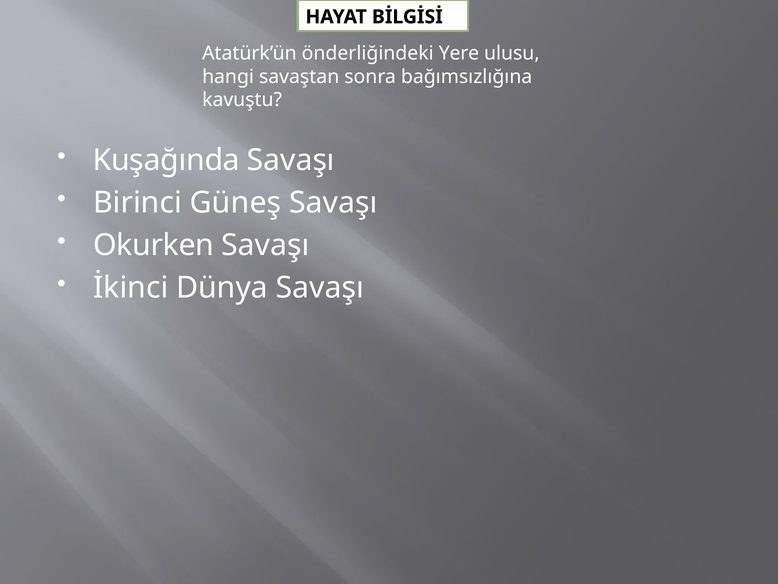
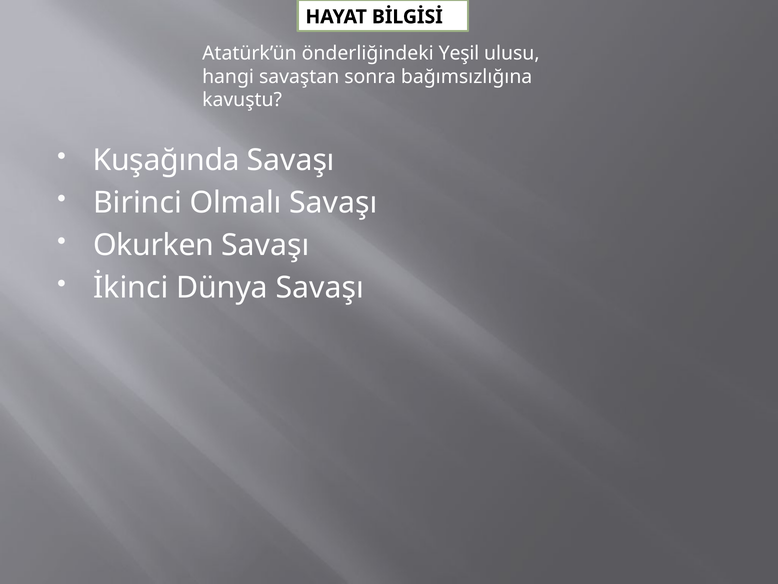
Yere: Yere -> Yeşil (459, 53)
Güneş: Güneş -> Olmalı (236, 203)
